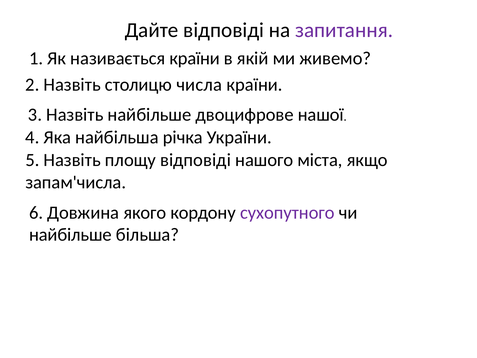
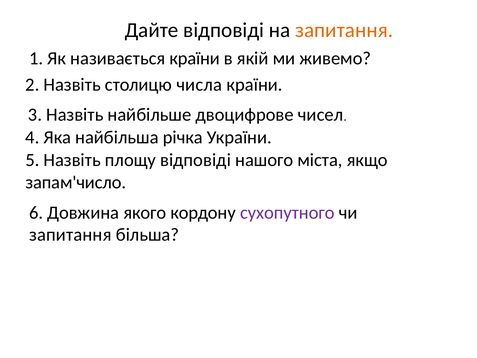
запитання colour: purple -> orange (344, 30)
нашої: нашої -> чисел (321, 115)
запам'числа: запам'числа -> запам'число (76, 182)
найбільше: найбільше -> запитання (70, 235)
